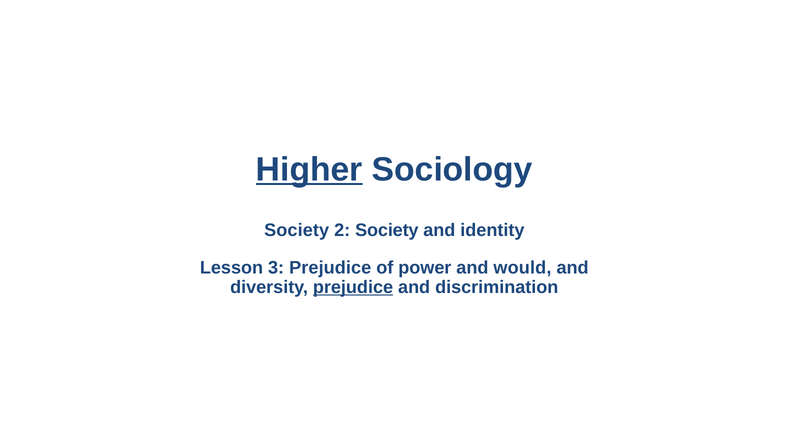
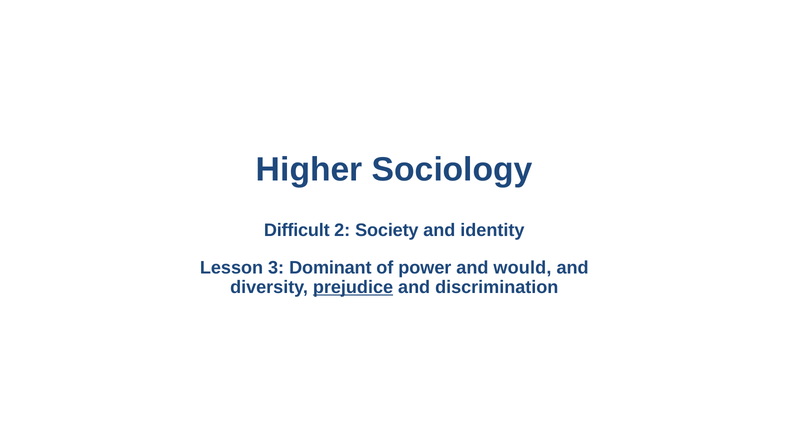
Higher underline: present -> none (309, 169)
Society: Society -> Difficult (297, 230)
3 Prejudice: Prejudice -> Dominant (330, 268)
